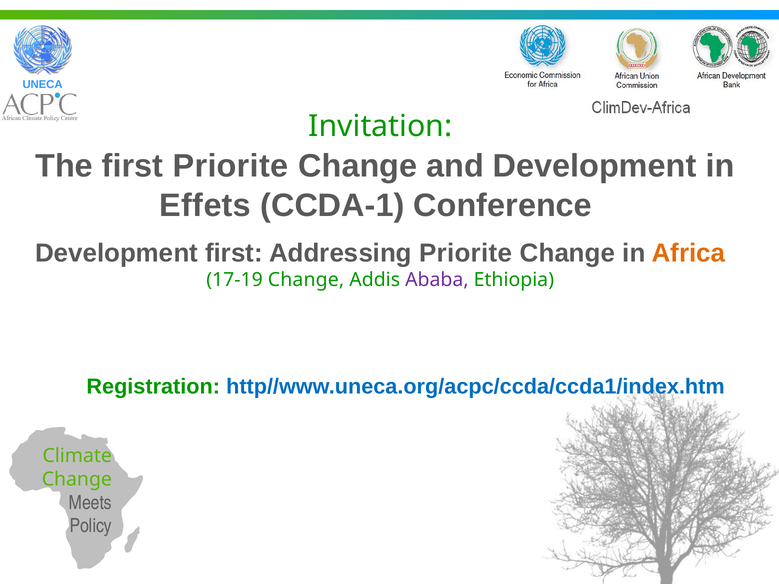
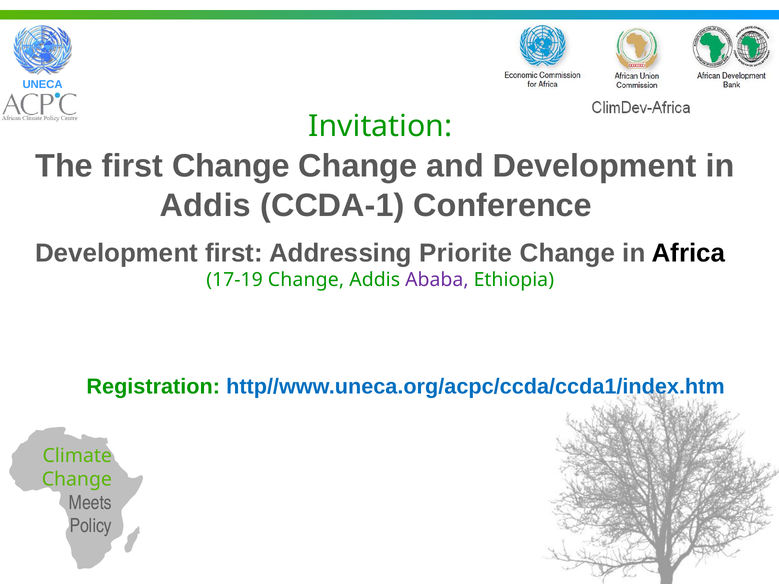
first Priorite: Priorite -> Change (231, 166)
Effets: Effets -> Addis (205, 206)
Africa colour: orange -> black (688, 253)
